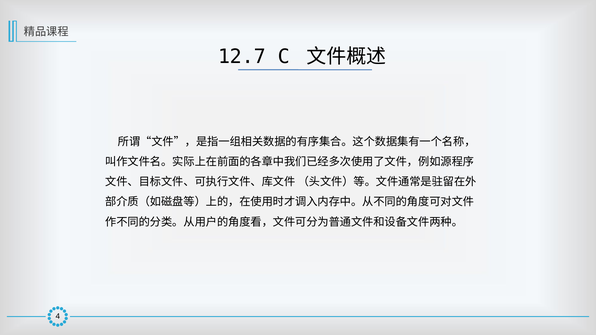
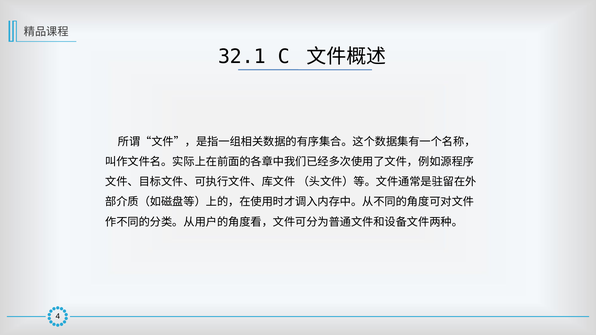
12.7: 12.7 -> 32.1 (242, 57)
